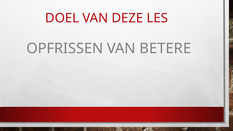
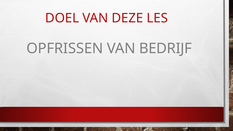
BETERE: BETERE -> BEDRIJF (165, 49)
